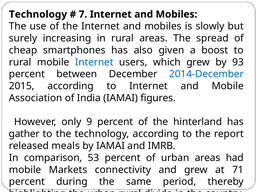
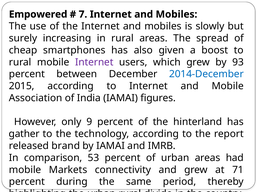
Technology: Technology -> Empowered (38, 14)
Internet colour: blue -> purple (94, 62)
meals: meals -> brand (66, 146)
